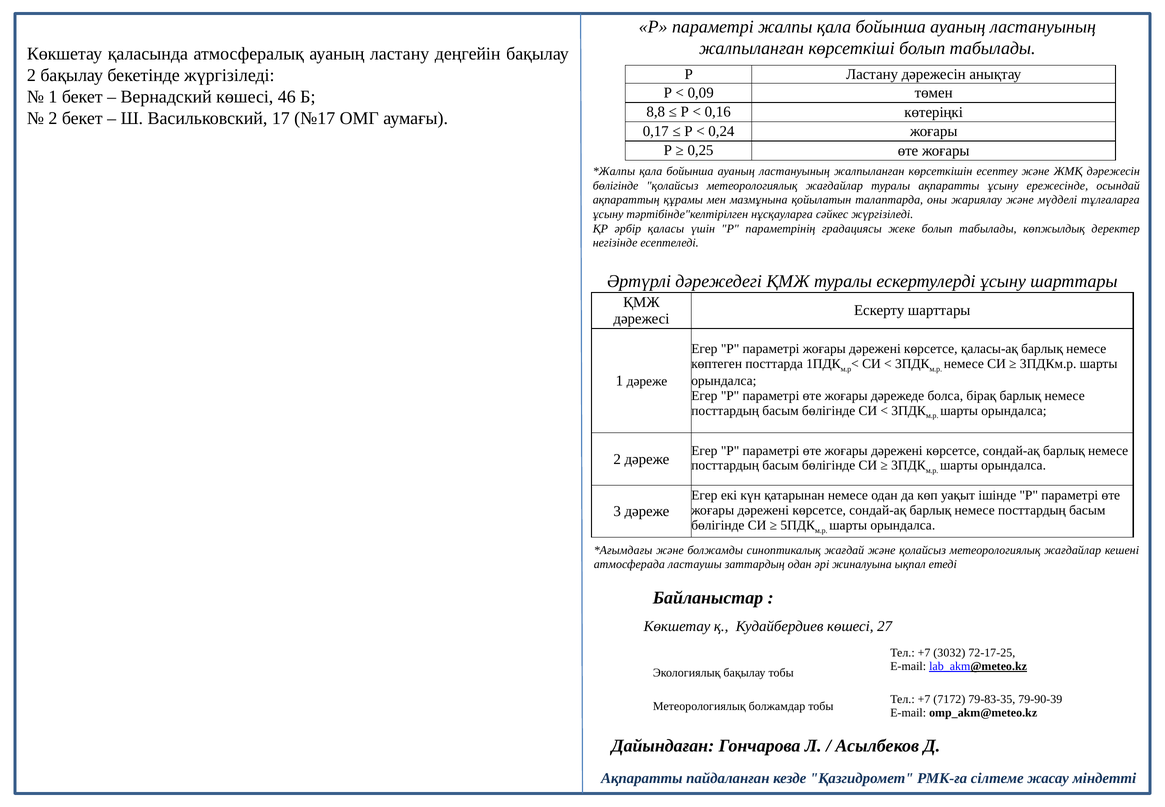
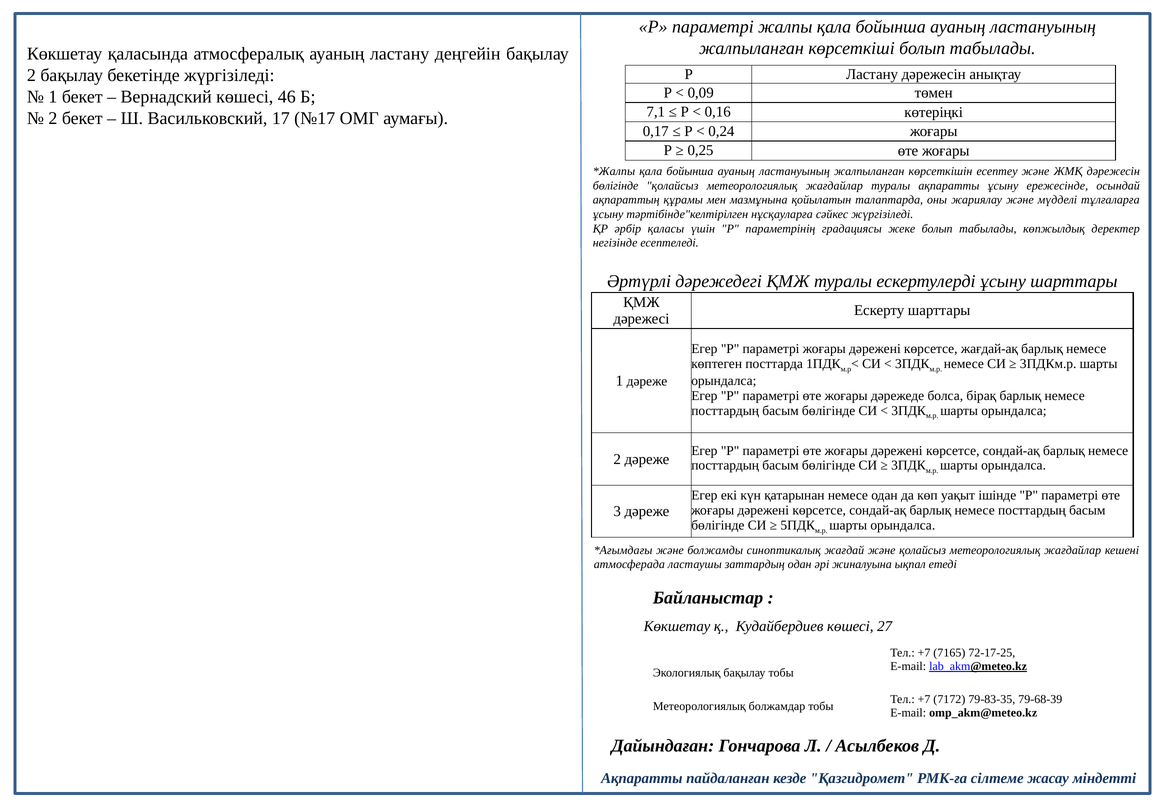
8,8: 8,8 -> 7,1 (656, 112)
қаласы-ақ: қаласы-ақ -> жағдай-ақ (989, 349)
3032: 3032 -> 7165 (949, 653)
79-90-39: 79-90-39 -> 79-68-39 (1040, 699)
